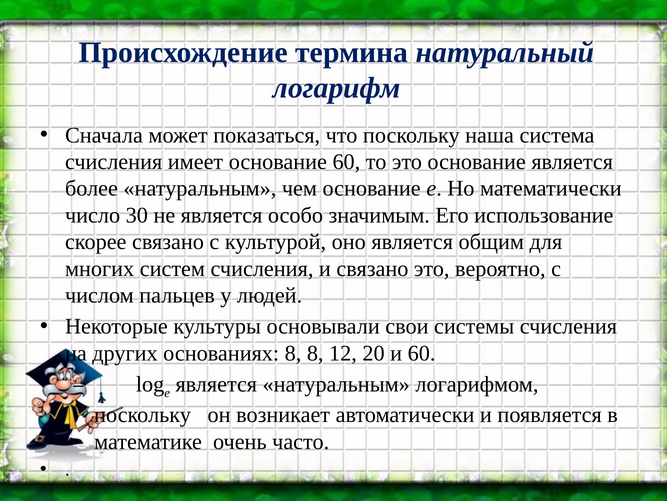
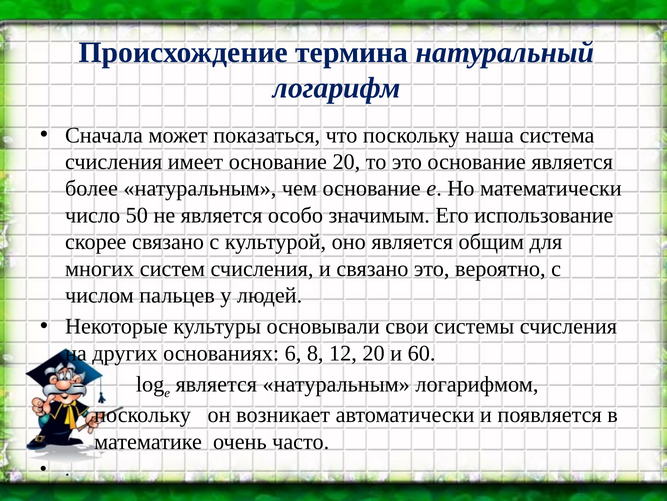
основание 60: 60 -> 20 (346, 162)
30: 30 -> 50 (137, 215)
основаниях 8: 8 -> 6 (293, 353)
